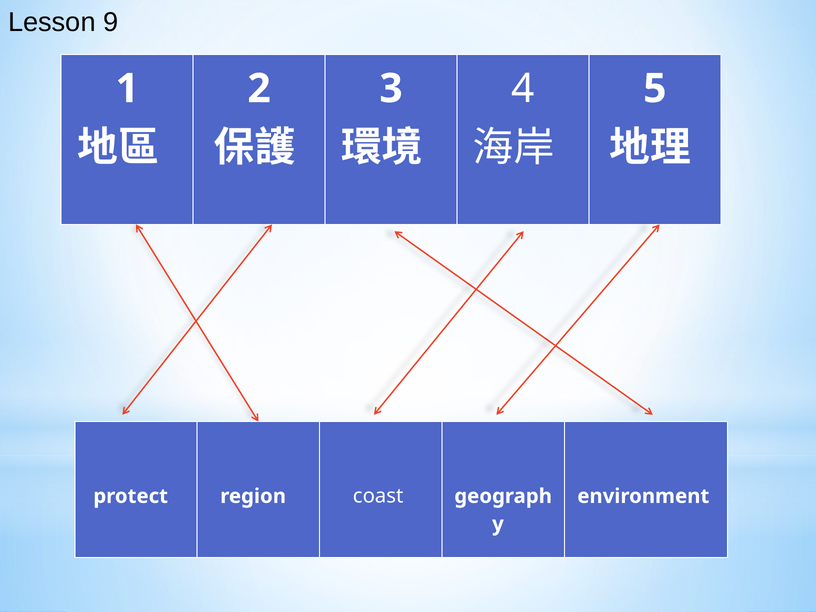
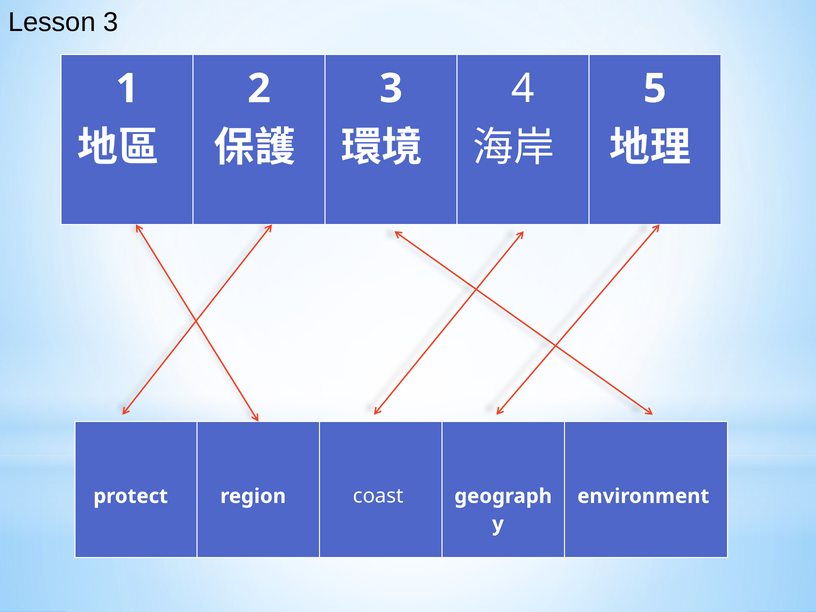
Lesson 9: 9 -> 3 (111, 22)
